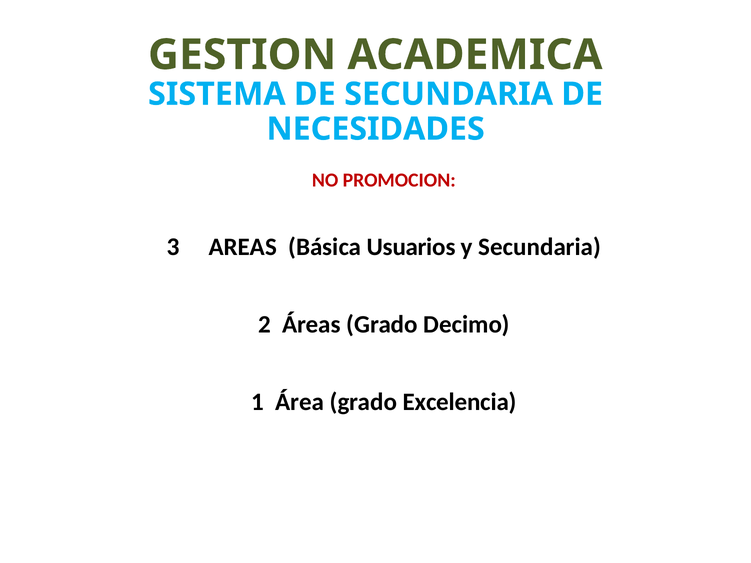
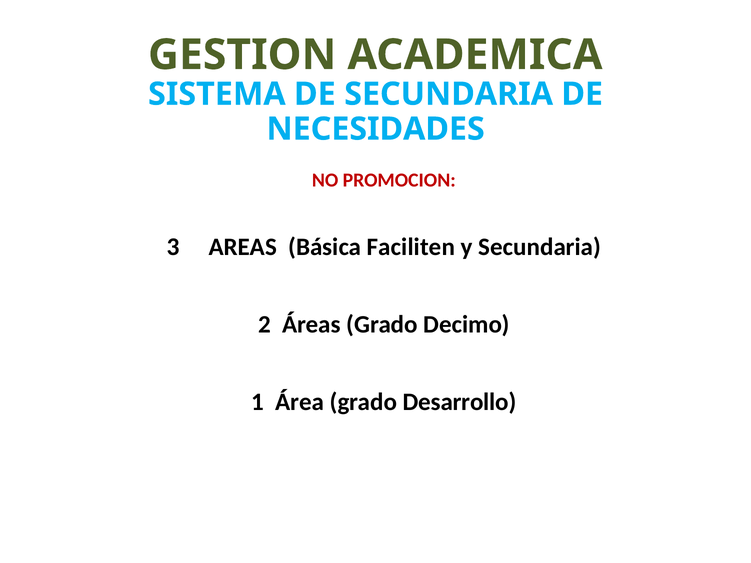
Usuarios: Usuarios -> Faciliten (411, 247)
Excelencia: Excelencia -> Desarrollo (460, 402)
